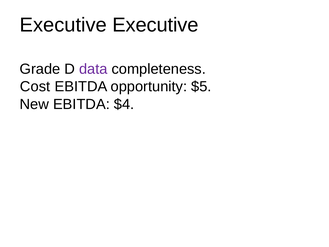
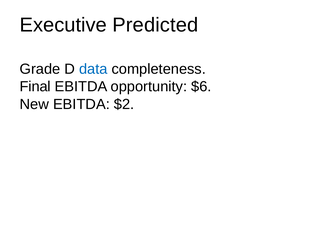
Executive Executive: Executive -> Predicted (155, 25)
data colour: purple -> blue (93, 69)
Cost: Cost -> Final (35, 87)
$5: $5 -> $6 (201, 87)
$4: $4 -> $2 (124, 104)
